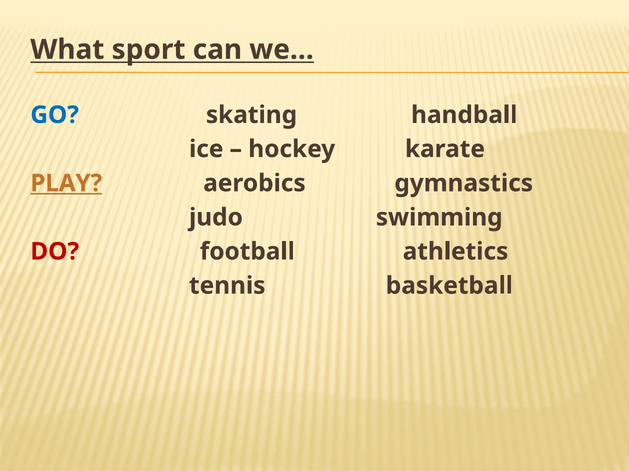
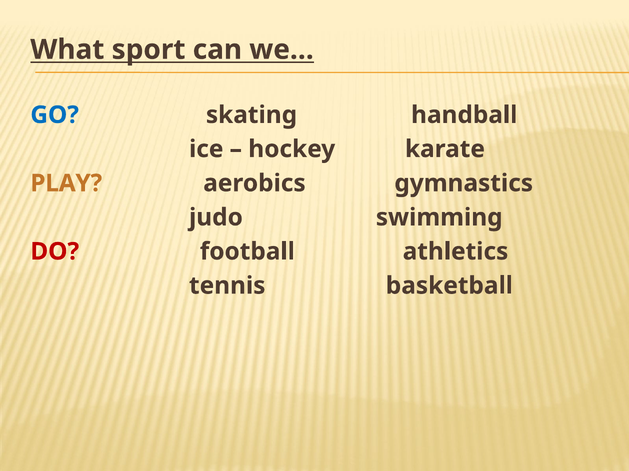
PLAY underline: present -> none (66, 183)
